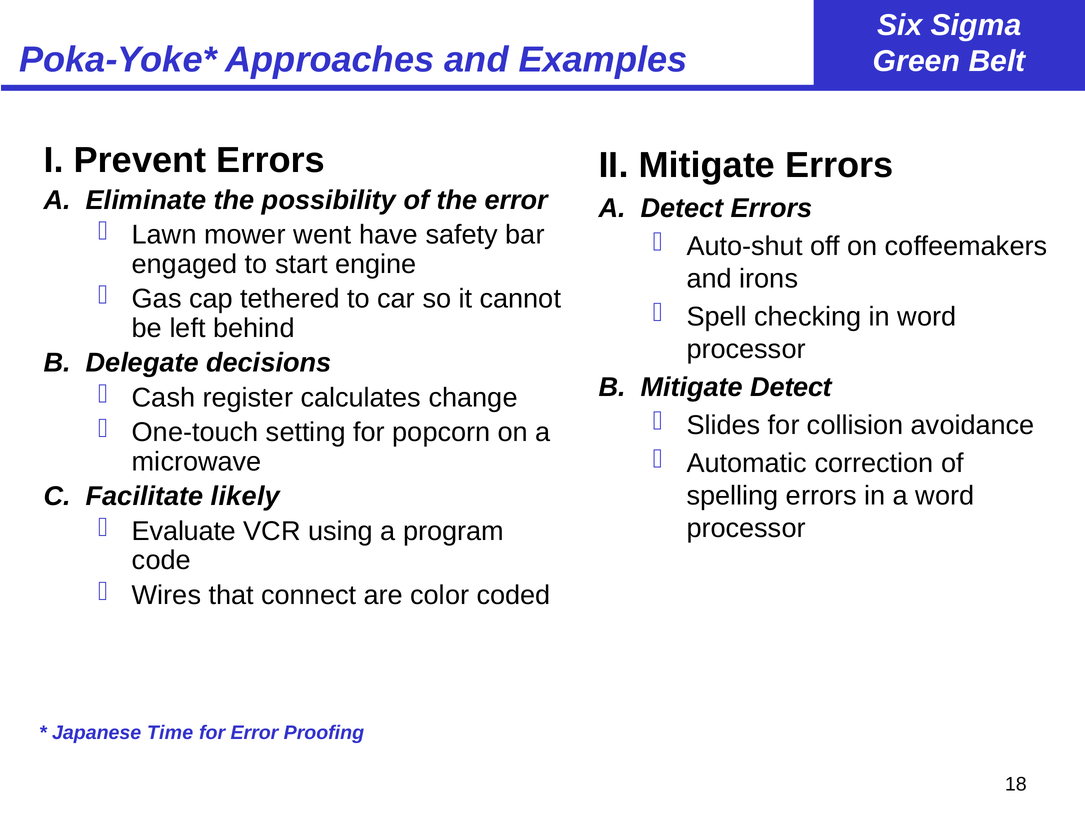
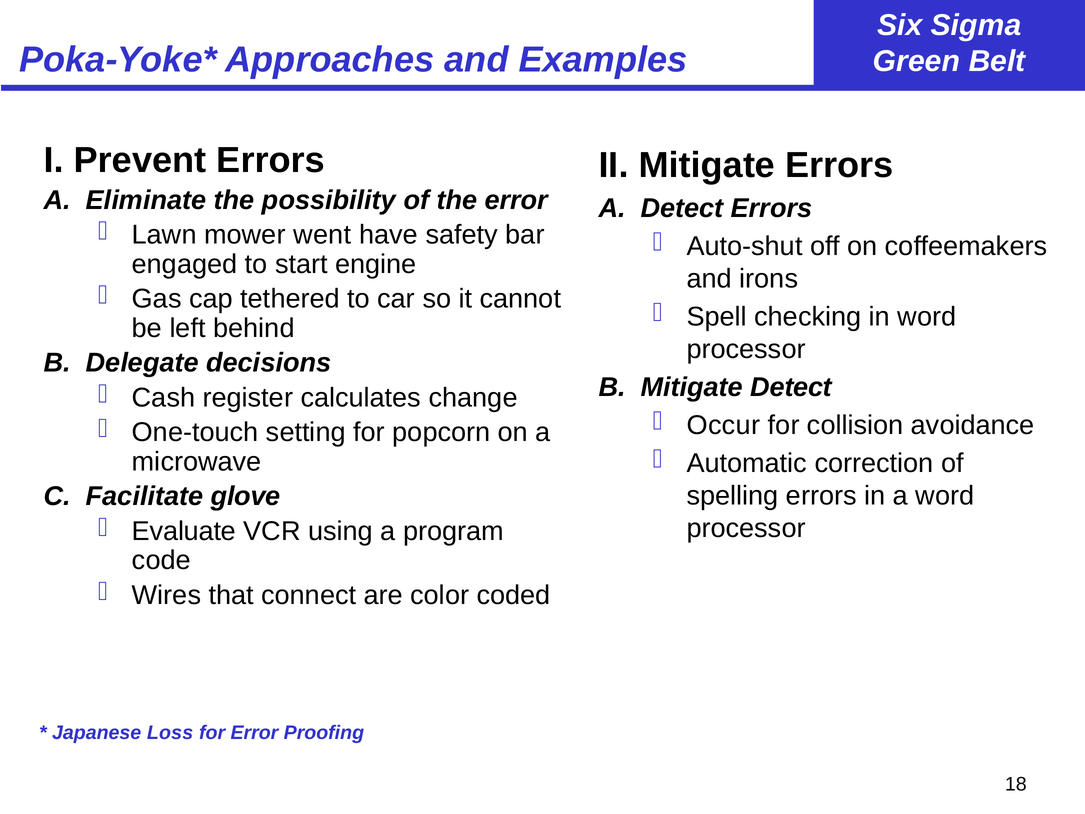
Slides: Slides -> Occur (723, 425)
likely: likely -> glove (246, 496)
Time: Time -> Loss (170, 733)
